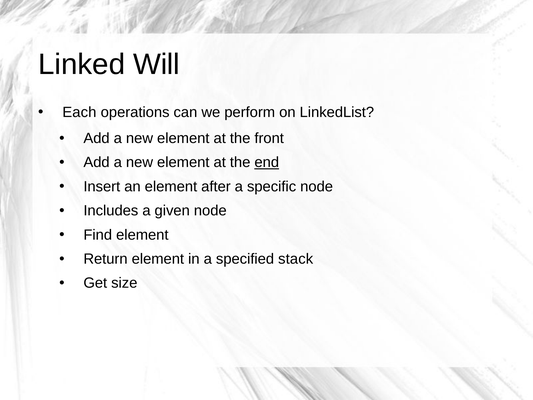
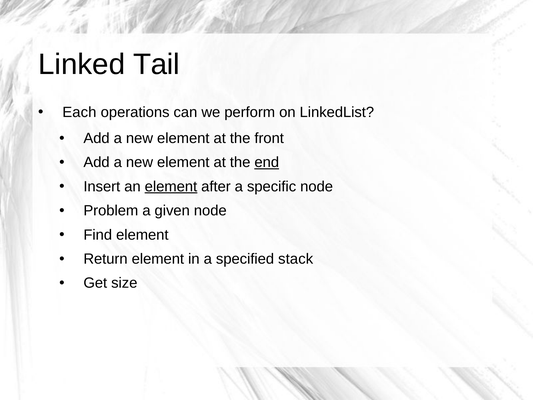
Will: Will -> Tail (156, 64)
element underline: none -> present (171, 186)
Includes: Includes -> Problem (111, 211)
